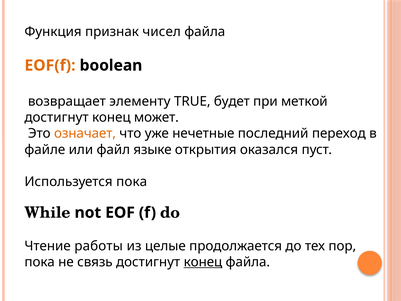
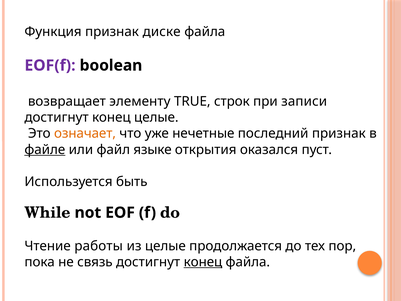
чисел: чисел -> диске (162, 32)
EOF(f colour: orange -> purple (50, 65)
будет: будет -> строк (232, 101)
меткой: меткой -> записи (304, 101)
конец может: может -> целые (156, 117)
последний переход: переход -> признак (339, 133)
файле underline: none -> present (45, 149)
Используется пока: пока -> быть (132, 182)
